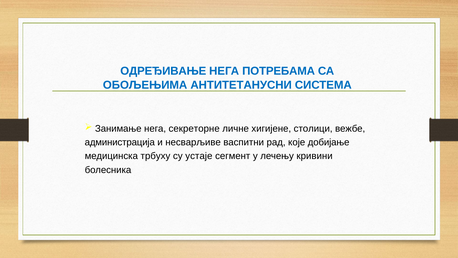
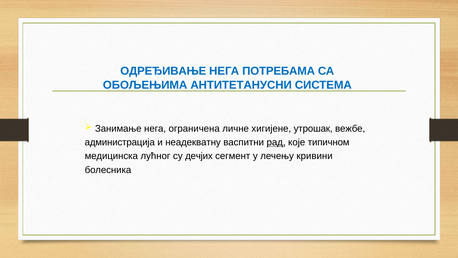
секреторне: секреторне -> ограничена (194, 128)
столици: столици -> утрошак (313, 128)
несварљиве: несварљиве -> неадекватну (193, 142)
рад underline: none -> present (276, 142)
добијање: добијање -> типичном (329, 142)
трбуху: трбуху -> лућног (155, 156)
устаје: устаје -> дечјих (199, 156)
